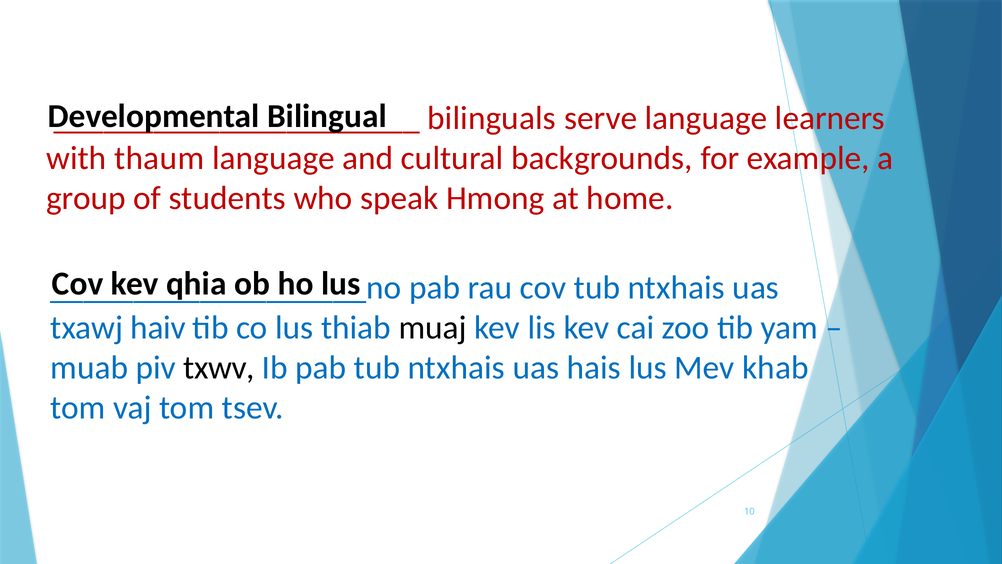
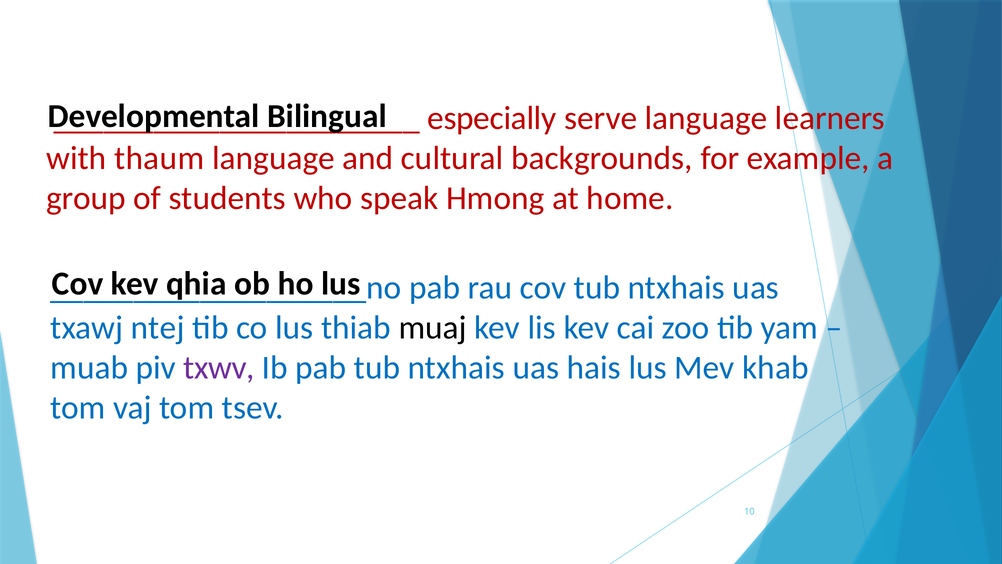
bilinguals: bilinguals -> especially (492, 118)
haiv: haiv -> ntej (158, 328)
txwv colour: black -> purple (219, 368)
